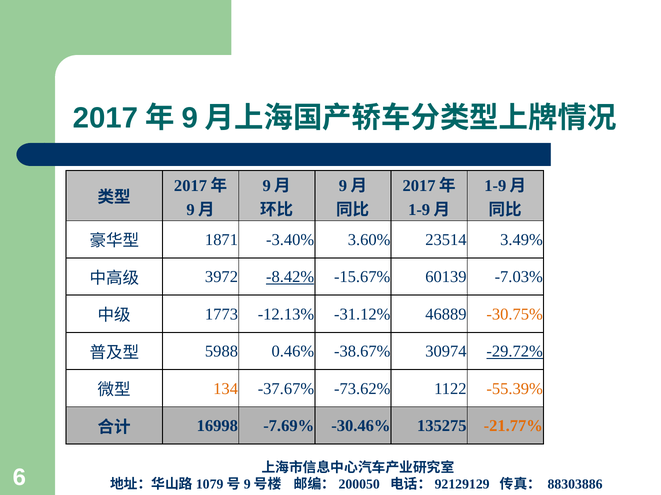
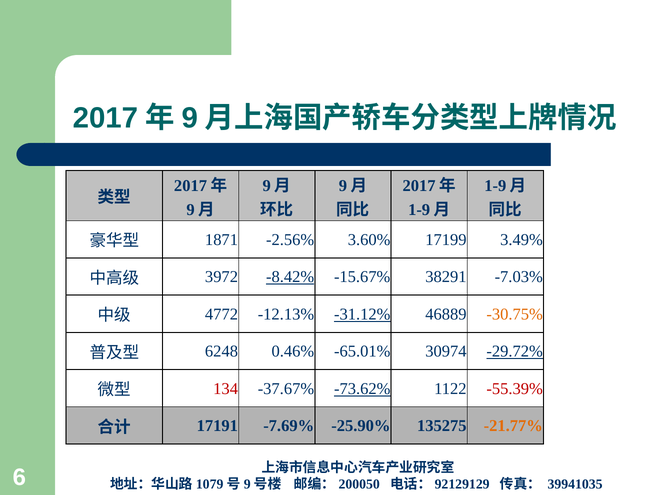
-3.40%: -3.40% -> -2.56% (290, 240)
23514: 23514 -> 17199 (446, 240)
60139: 60139 -> 38291 (446, 277)
1773: 1773 -> 4772 (222, 315)
-31.12% underline: none -> present (362, 315)
5988: 5988 -> 6248 (222, 352)
-38.67%: -38.67% -> -65.01% (362, 352)
134 colour: orange -> red (226, 389)
-73.62% underline: none -> present (362, 389)
-55.39% colour: orange -> red (515, 389)
16998: 16998 -> 17191 (217, 427)
-30.46%: -30.46% -> -25.90% (361, 427)
88303886: 88303886 -> 39941035 (575, 485)
